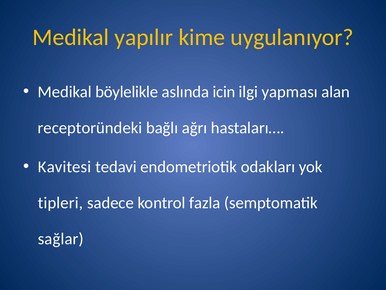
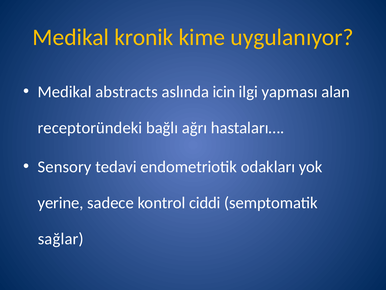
yapılır: yapılır -> kronik (144, 37)
böylelikle: böylelikle -> abstracts (127, 92)
Kavitesi: Kavitesi -> Sensory (65, 167)
tipleri: tipleri -> yerine (61, 203)
fazla: fazla -> ciddi (205, 203)
